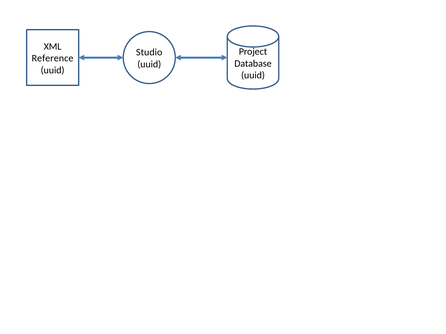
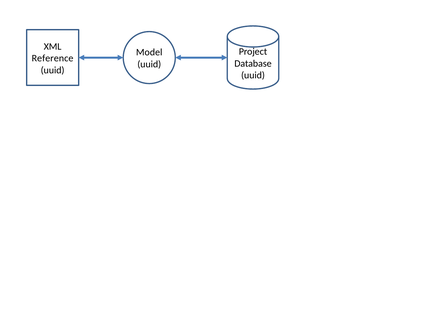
Studio: Studio -> Model (149, 52)
